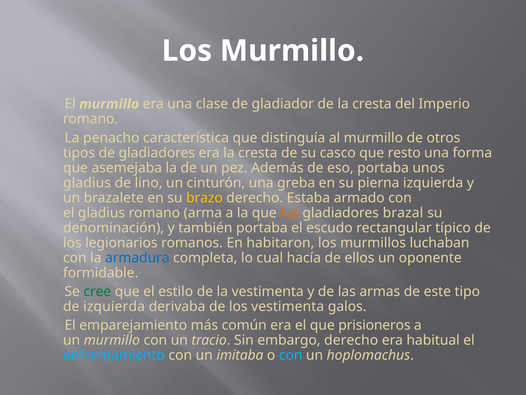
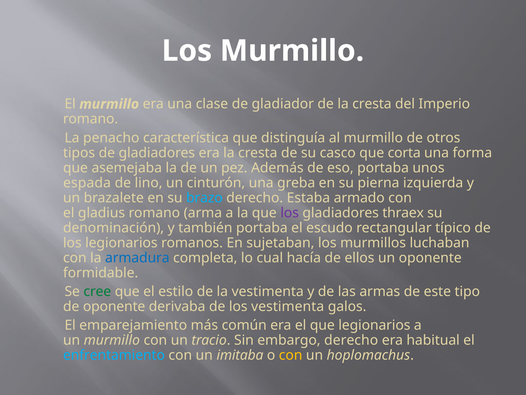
resto: resto -> corta (404, 153)
gladius: gladius -> espada (87, 183)
brazo colour: yellow -> light blue (204, 198)
los colour: orange -> purple (290, 213)
brazal: brazal -> thraex (403, 213)
habitaron: habitaron -> sujetaban (280, 243)
de izquierda: izquierda -> oponente (114, 306)
que prisioneros: prisioneros -> legionarios (374, 325)
con colour: light blue -> yellow (291, 355)
